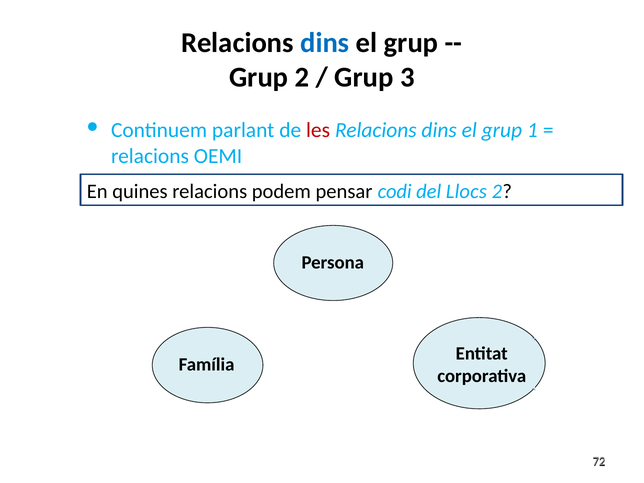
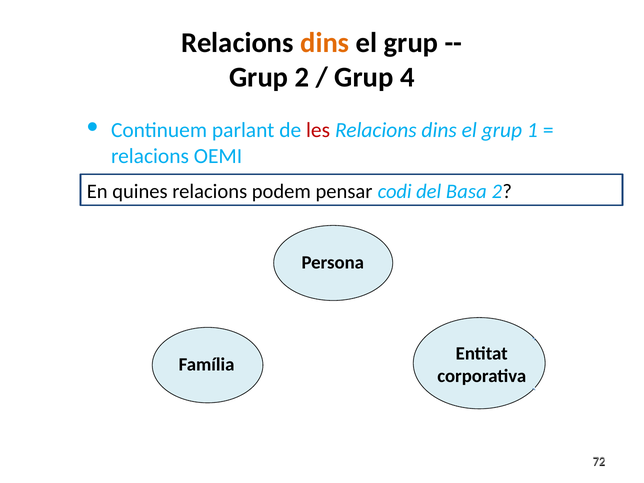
dins colour: blue -> orange (325, 43)
3: 3 -> 4 (407, 77)
Llocs: Llocs -> Basa (466, 191)
